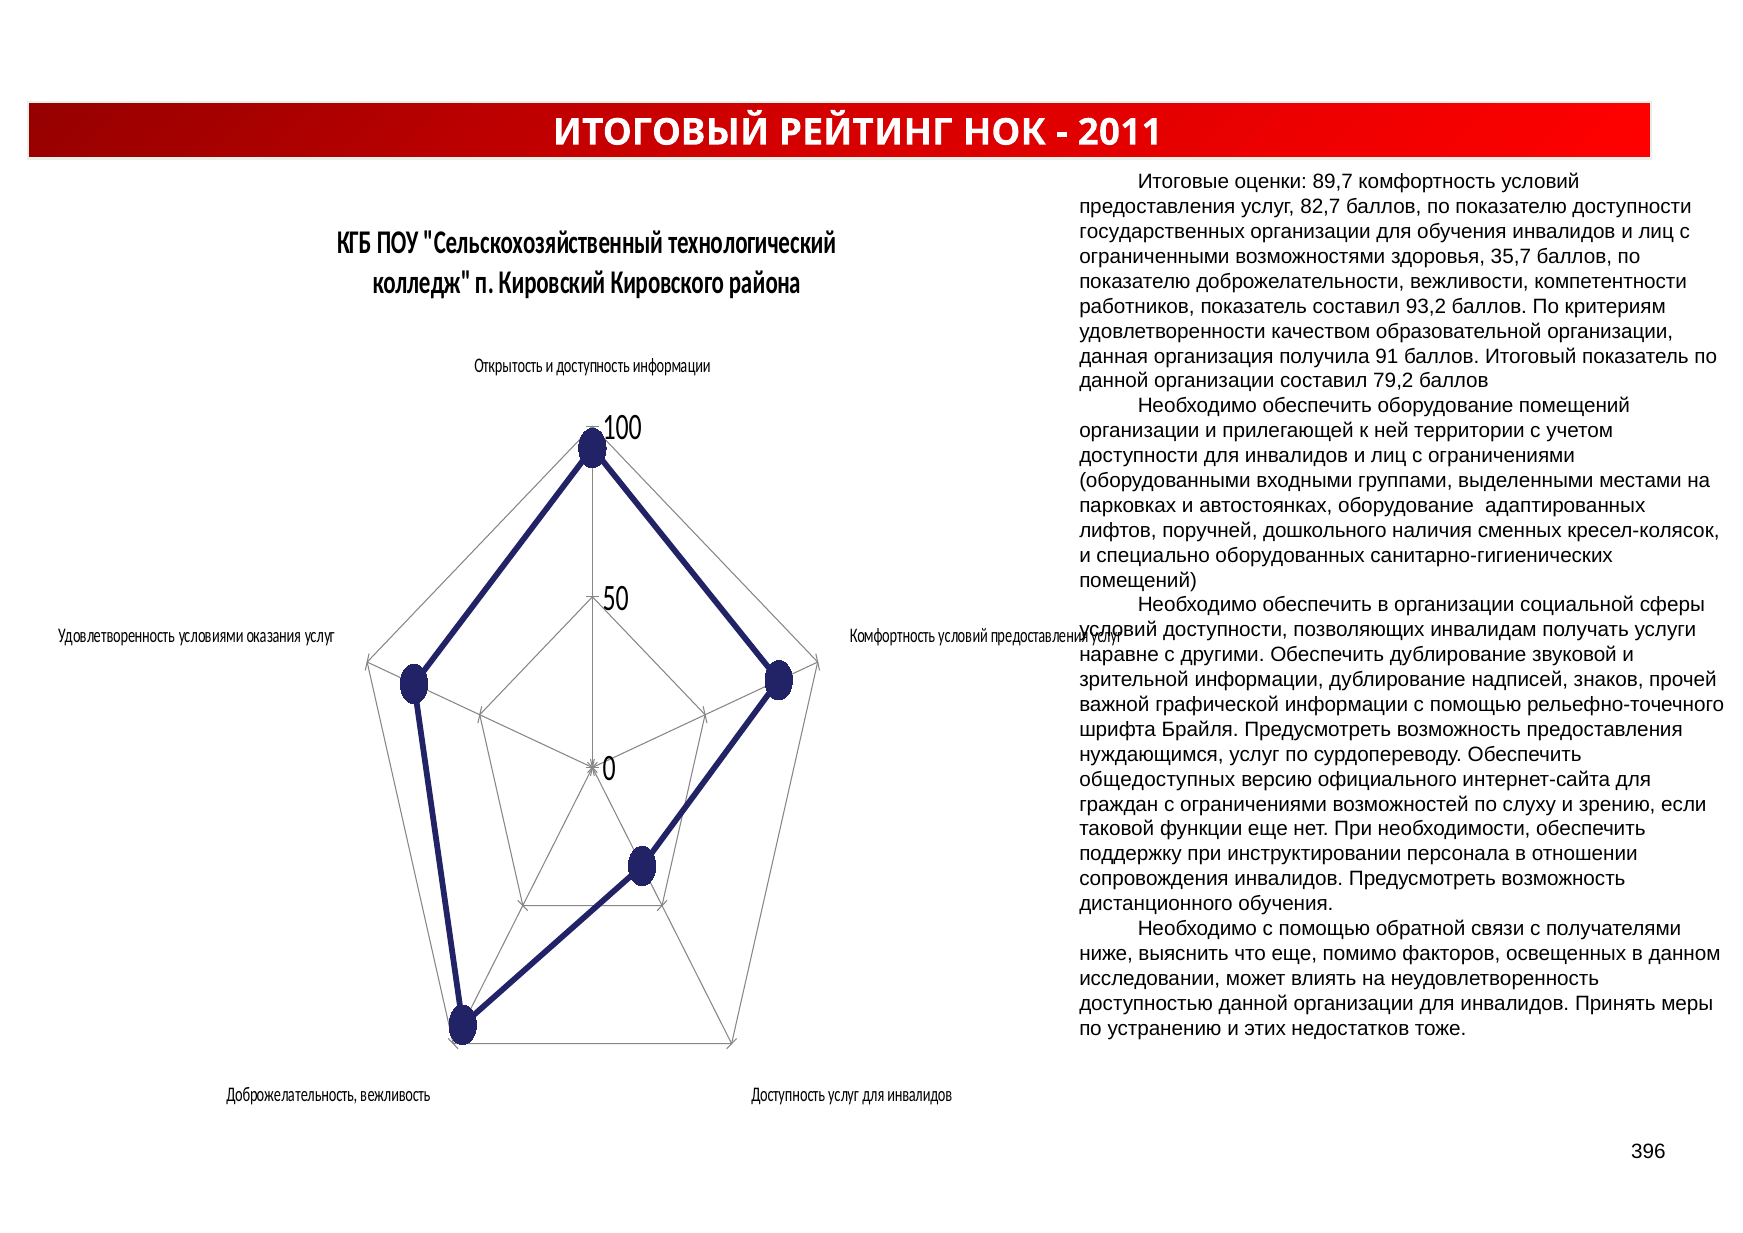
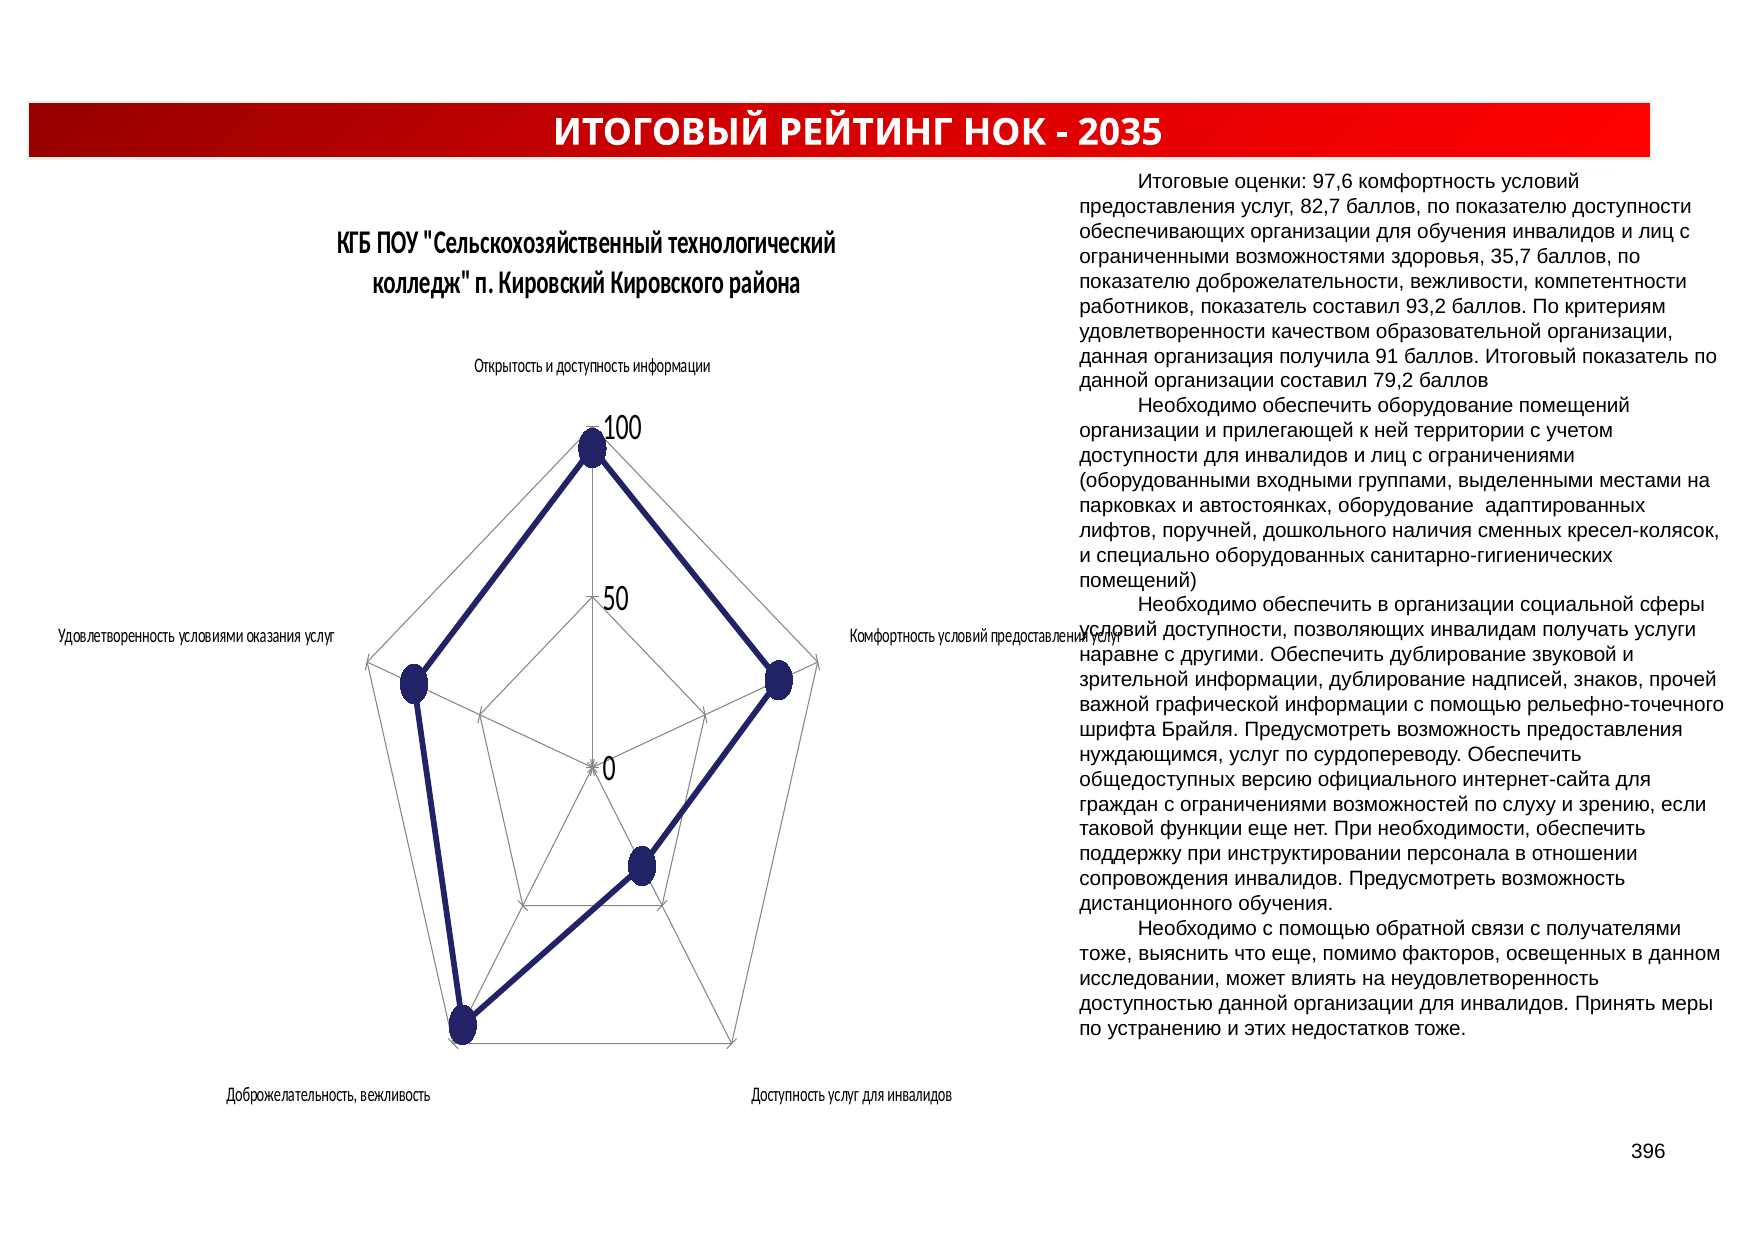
2011: 2011 -> 2035 (1120, 132)
89,7: 89,7 -> 97,6 (1333, 182)
государственных: государственных -> обеспечивающих (1162, 232)
ниже: ниже -> тоже (1106, 953)
